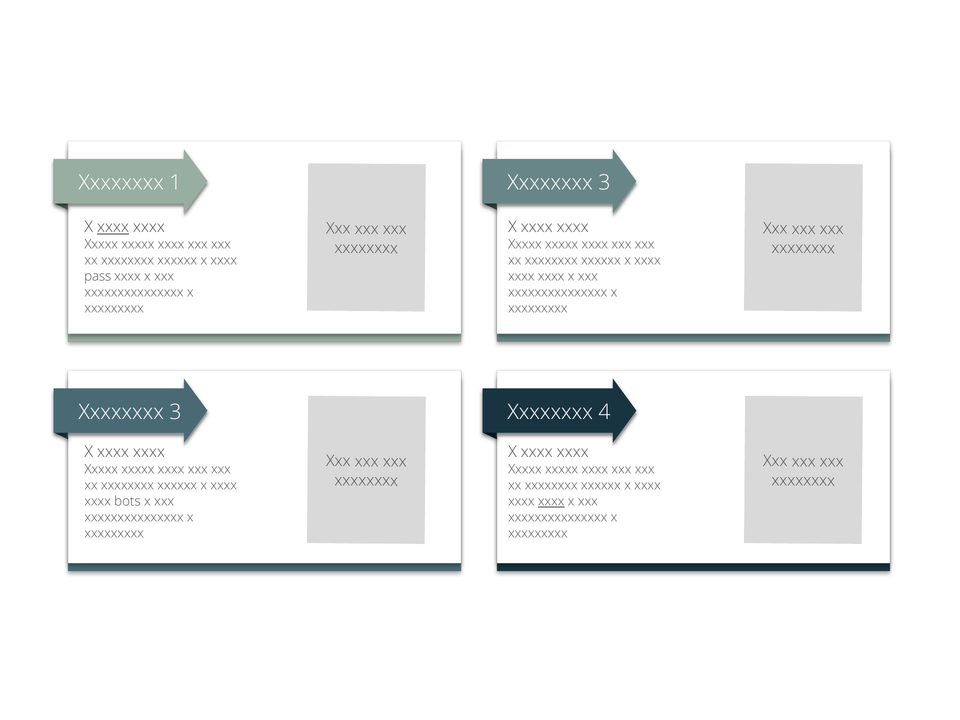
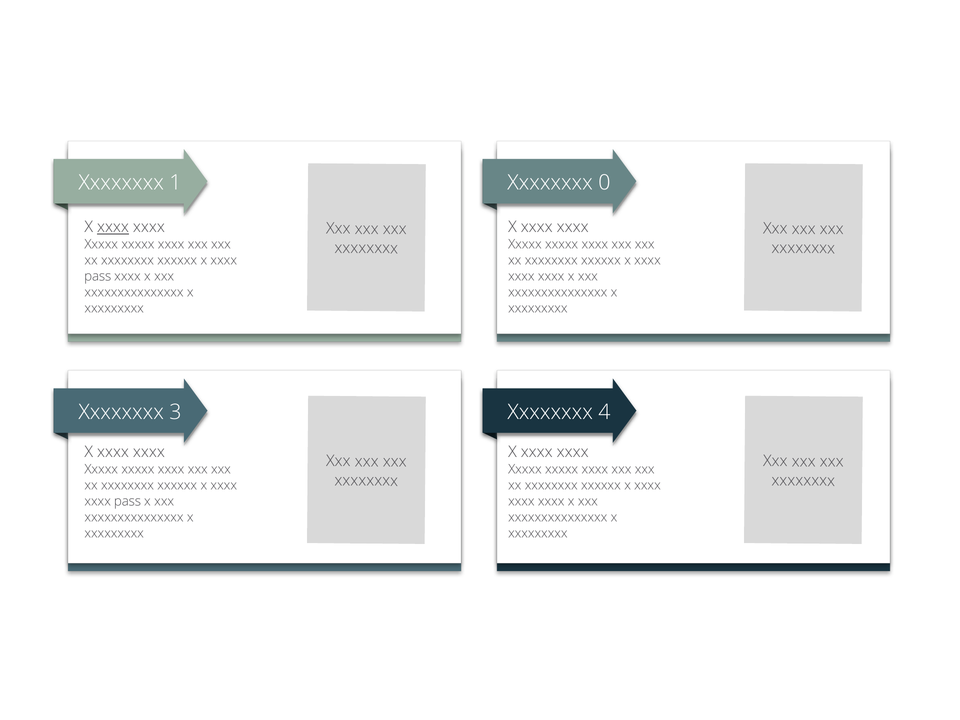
1 Xxxxxxxx 3: 3 -> 0 (604, 183)
bots: bots -> pass (127, 501)
xxxx underline: present -> none (551, 501)
